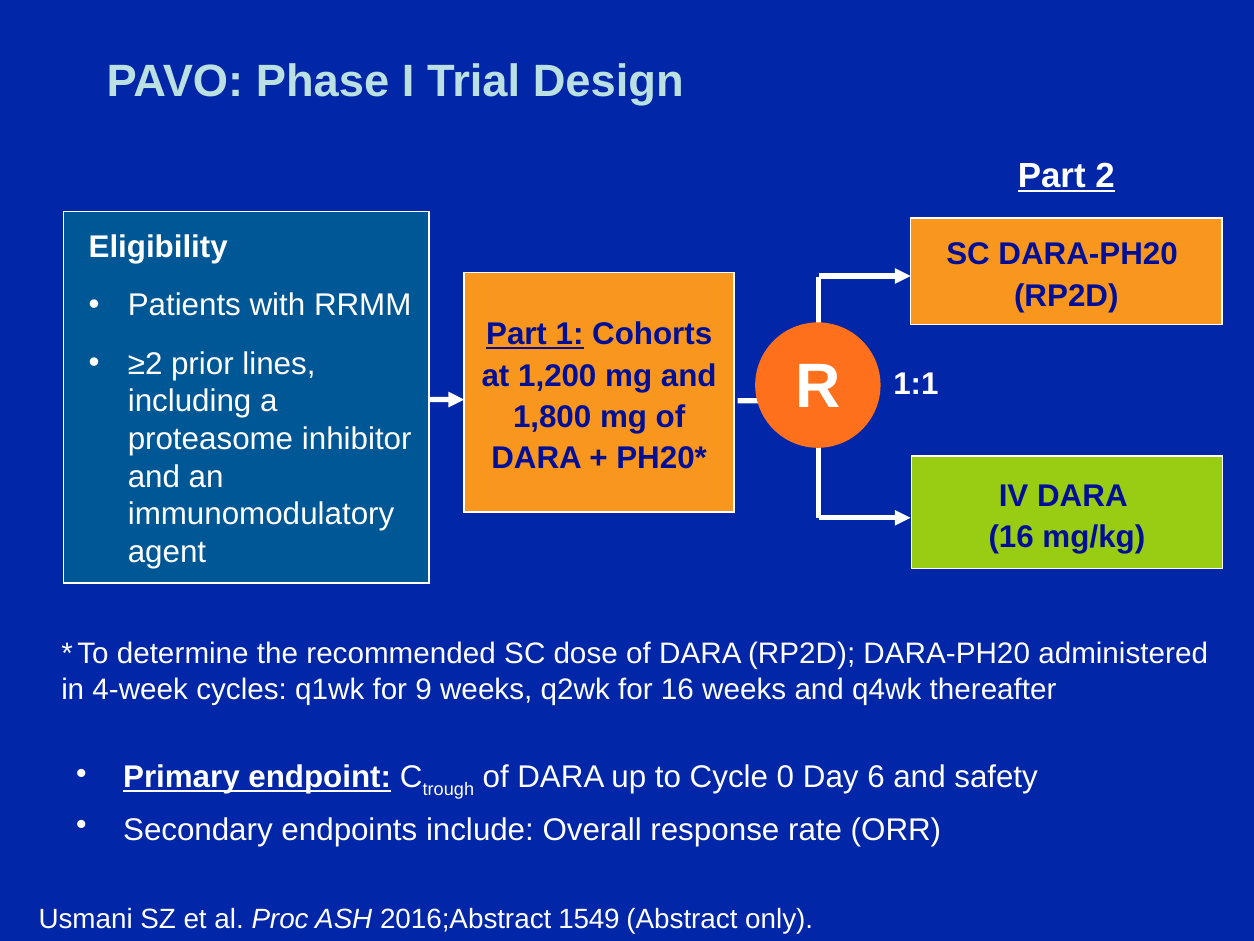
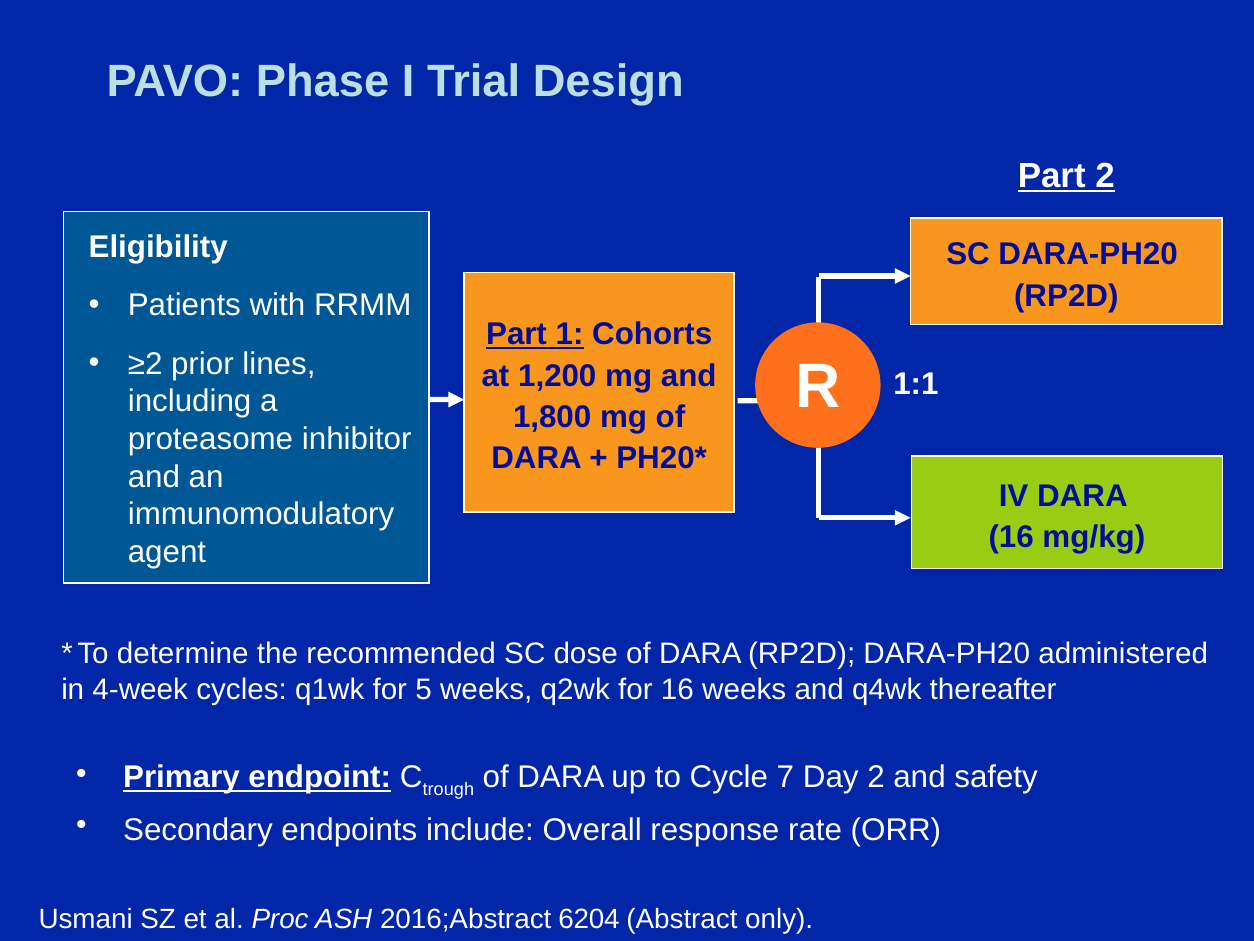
9: 9 -> 5 (424, 689)
0: 0 -> 7 (785, 777)
Day 6: 6 -> 2 (876, 777)
1549: 1549 -> 6204 (589, 919)
